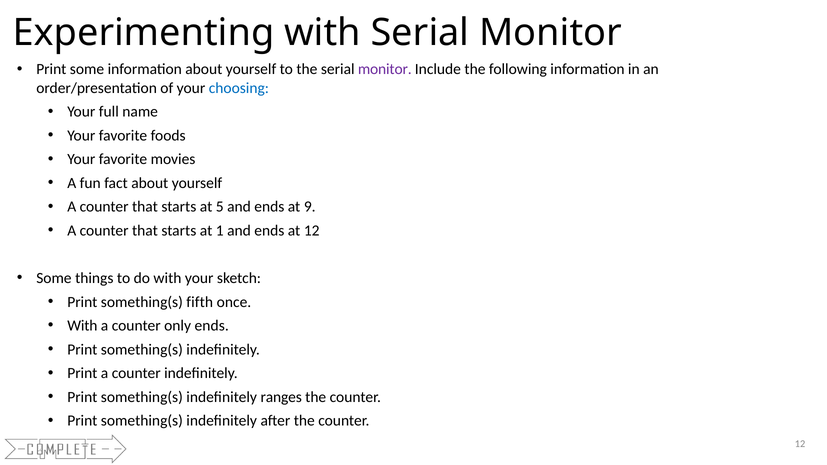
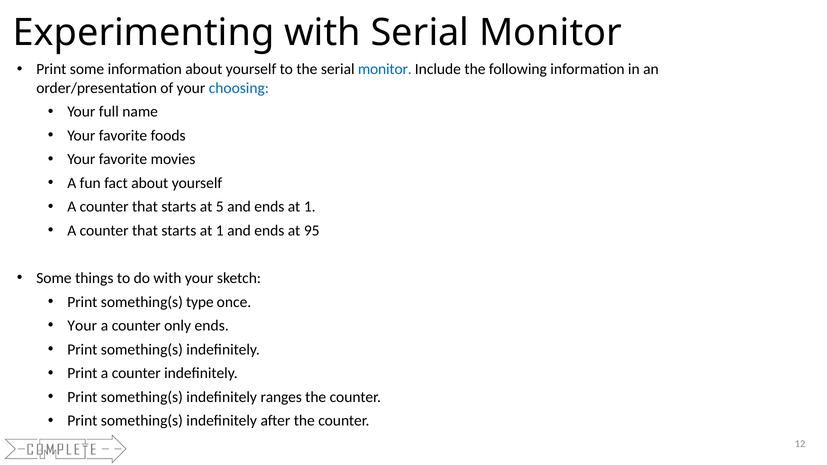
monitor colour: purple -> blue (385, 69)
ends at 9: 9 -> 1 (310, 207)
at 12: 12 -> 95 (312, 231)
fifth: fifth -> type (200, 302)
With: With -> Your (82, 326)
